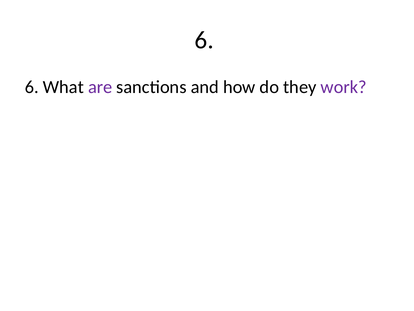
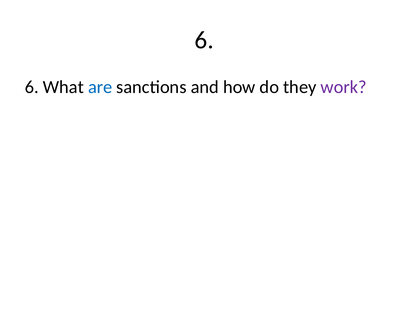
are colour: purple -> blue (100, 87)
